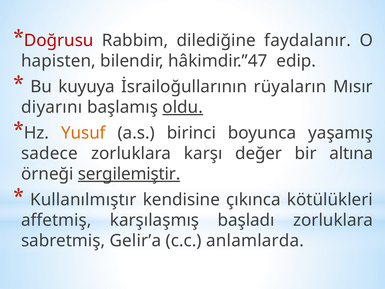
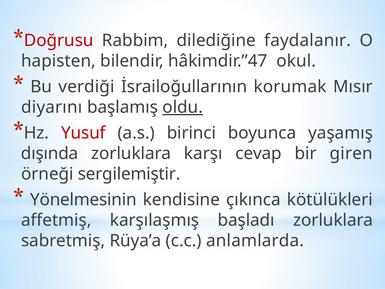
edip: edip -> okul (296, 61)
kuyuya: kuyuya -> verdiği (86, 87)
rüyaların: rüyaların -> korumak (290, 87)
Yusuf colour: orange -> red (83, 133)
sadece: sadece -> dışında (50, 153)
değer: değer -> cevap (259, 153)
altına: altına -> giren (351, 153)
sergilemiştir underline: present -> none (129, 174)
Kullanılmıştır: Kullanılmıştır -> Yönelmesinin (83, 199)
Gelir’a: Gelir’a -> Rüya’a (135, 241)
